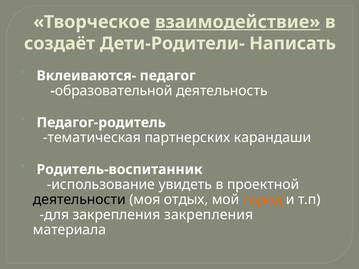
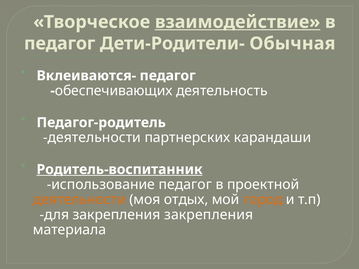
создаёт: создаёт -> педагог (60, 44)
Написать: Написать -> Обычная (292, 44)
образовательной: образовательной -> обеспечивающих (114, 91)
тематическая: тематическая -> деятельности (92, 138)
Родитель-воспитанник underline: none -> present (120, 170)
использование увидеть: увидеть -> педагог (185, 185)
деятельности colour: black -> orange (79, 200)
